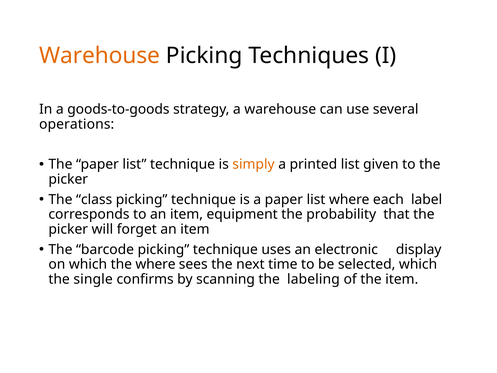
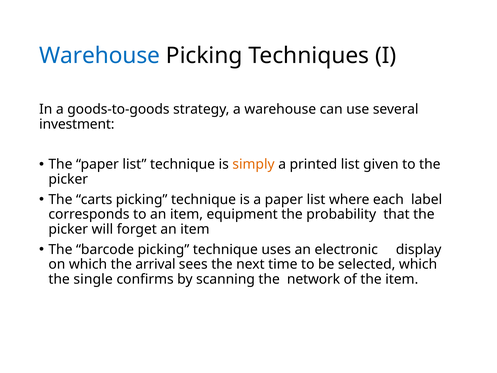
Warehouse colour: orange -> blue (100, 56)
operations: operations -> investment (77, 124)
class: class -> carts (94, 199)
the where: where -> arrival (156, 264)
labeling: labeling -> network (314, 279)
